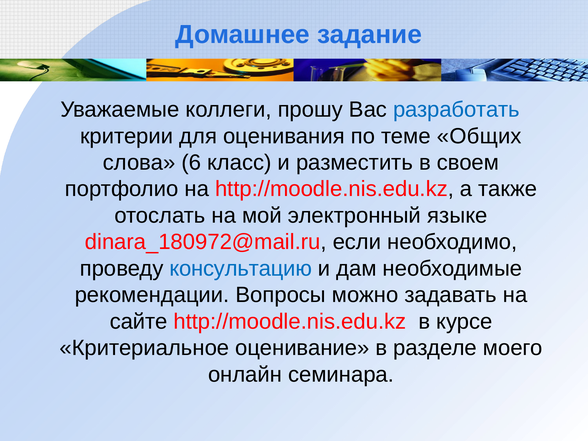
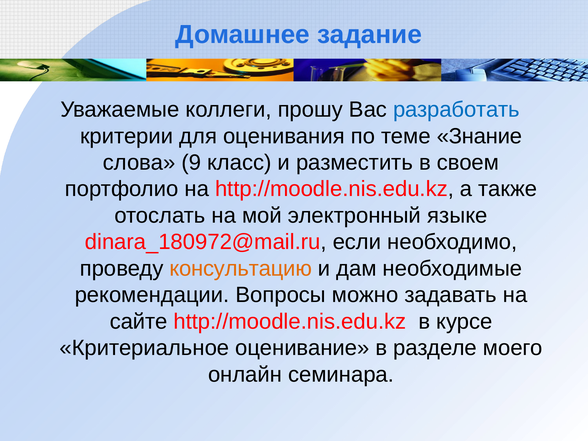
Общих: Общих -> Знание (479, 136)
6: 6 -> 9 (191, 163)
консультацию colour: blue -> orange (241, 269)
